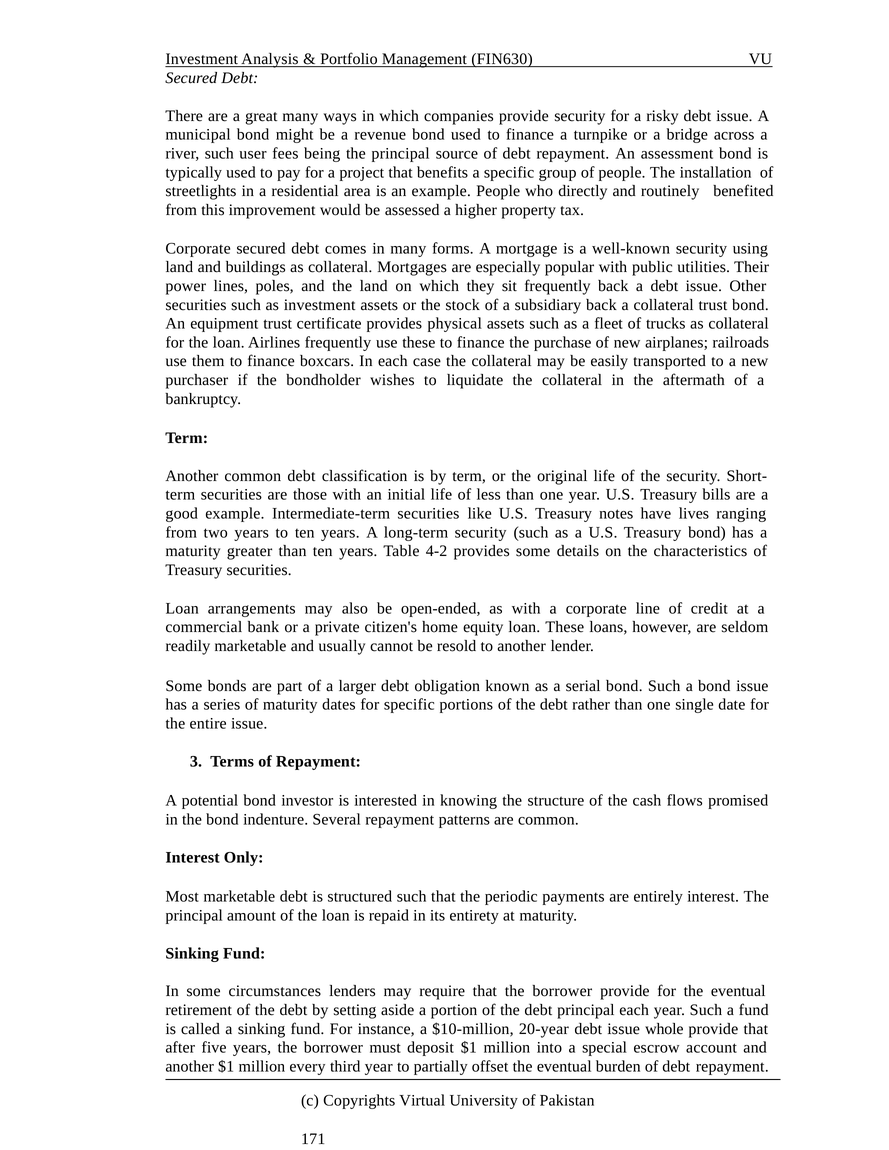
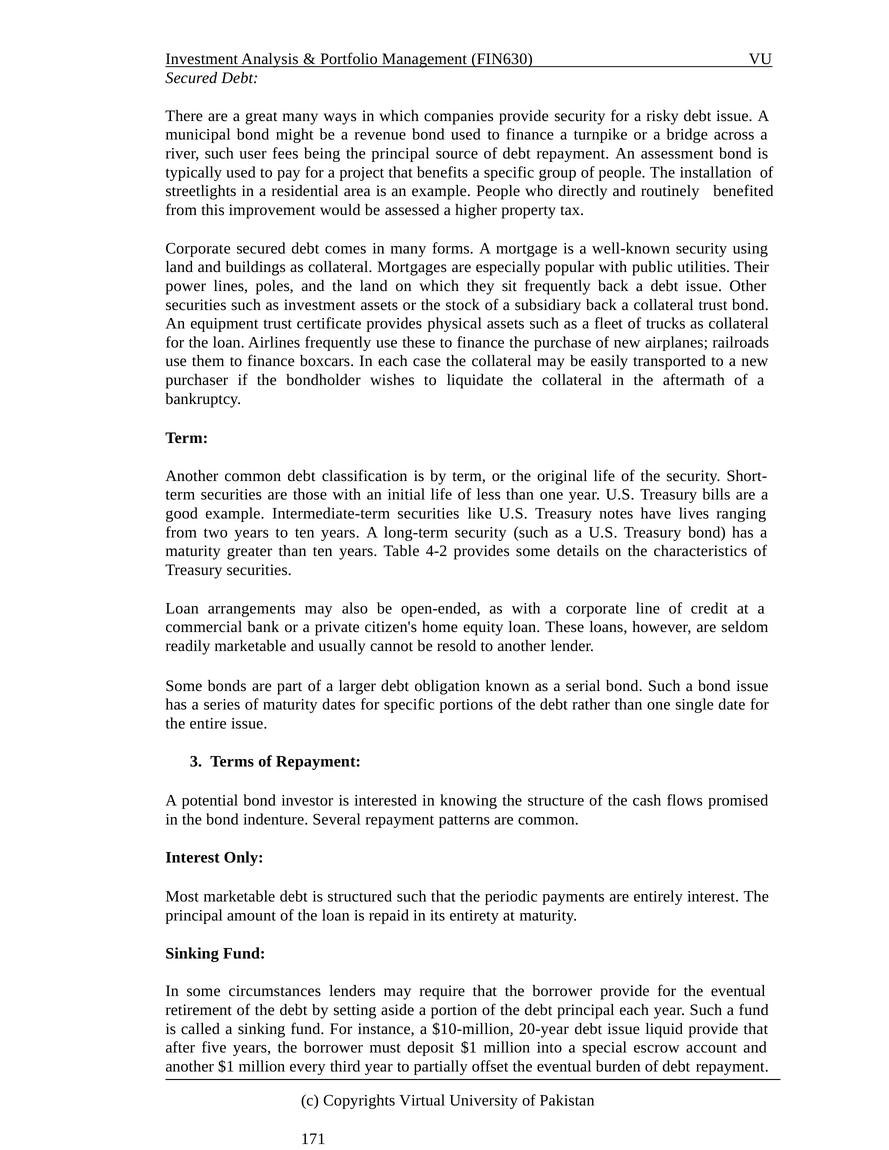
whole: whole -> liquid (664, 1029)
